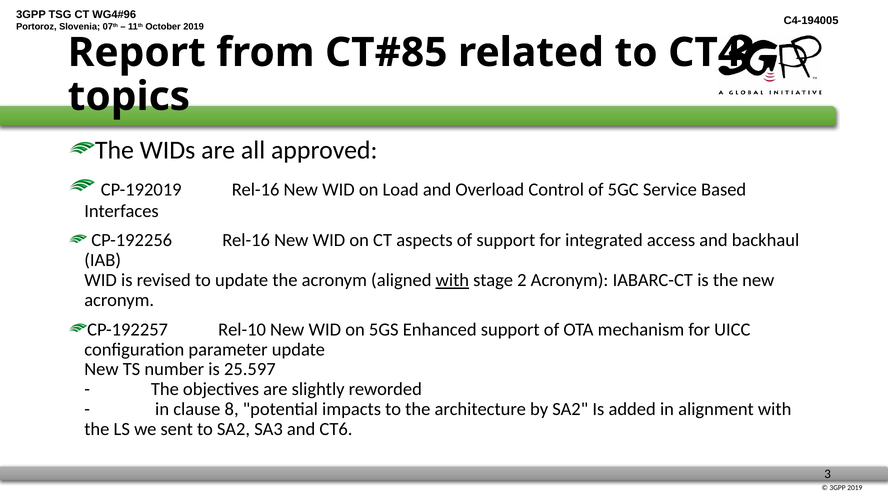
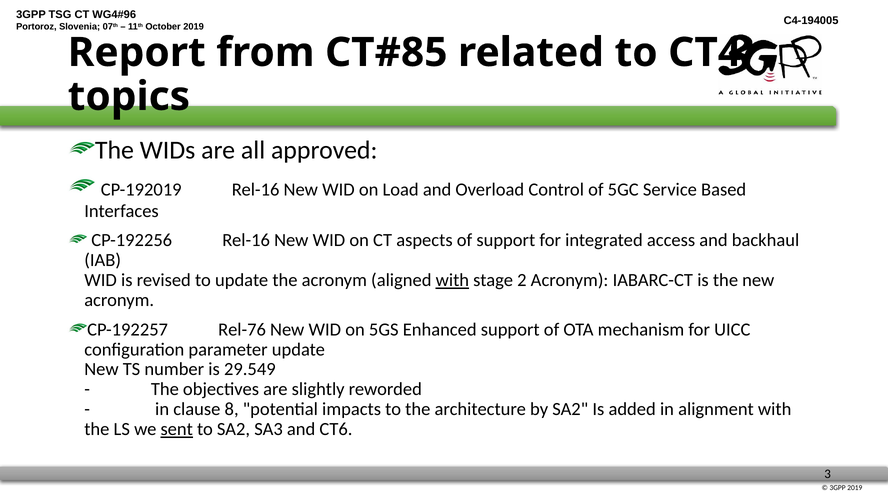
Rel-10: Rel-10 -> Rel-76 (242, 330)
25.597: 25.597 -> 29.549 (250, 370)
sent underline: none -> present (177, 430)
